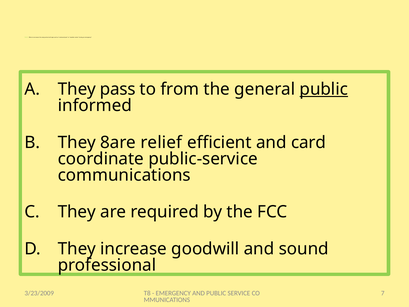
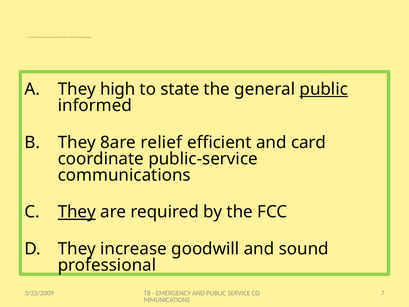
pass: pass -> high (118, 89)
from: from -> state (180, 89)
They underline: none -> present (77, 212)
